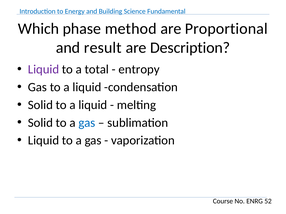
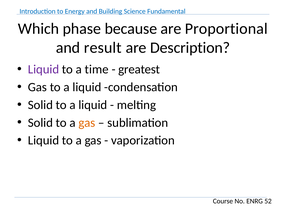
method: method -> because (131, 29)
total: total -> time (97, 70)
entropy: entropy -> greatest (139, 70)
gas colour: blue -> orange (87, 123)
